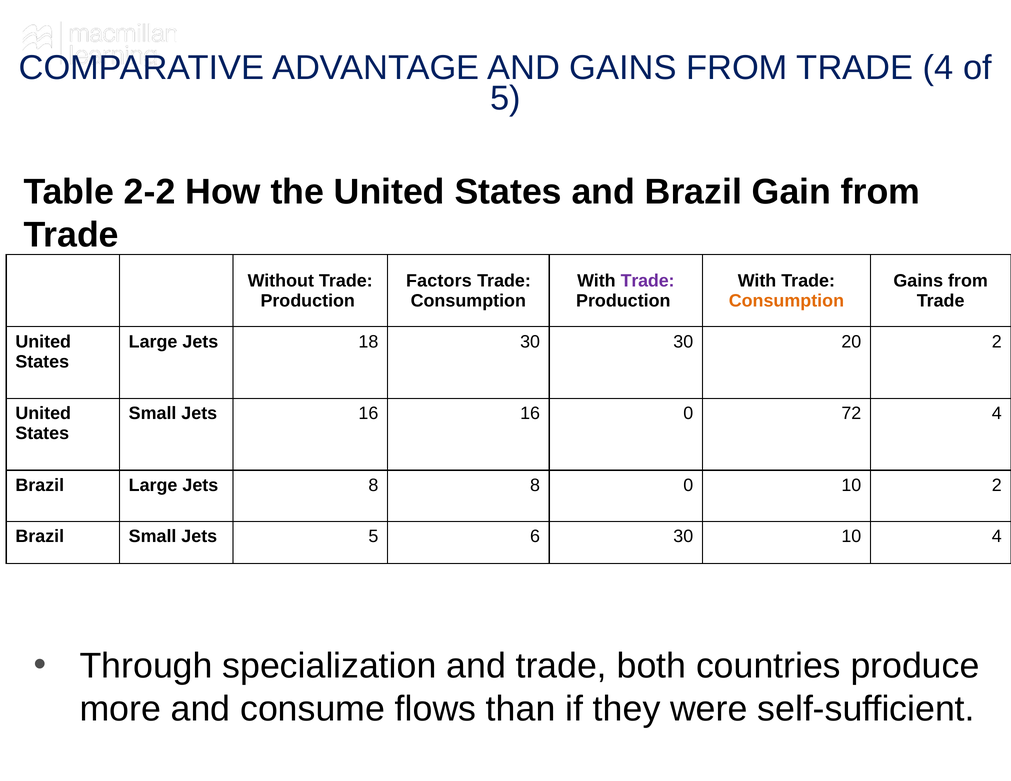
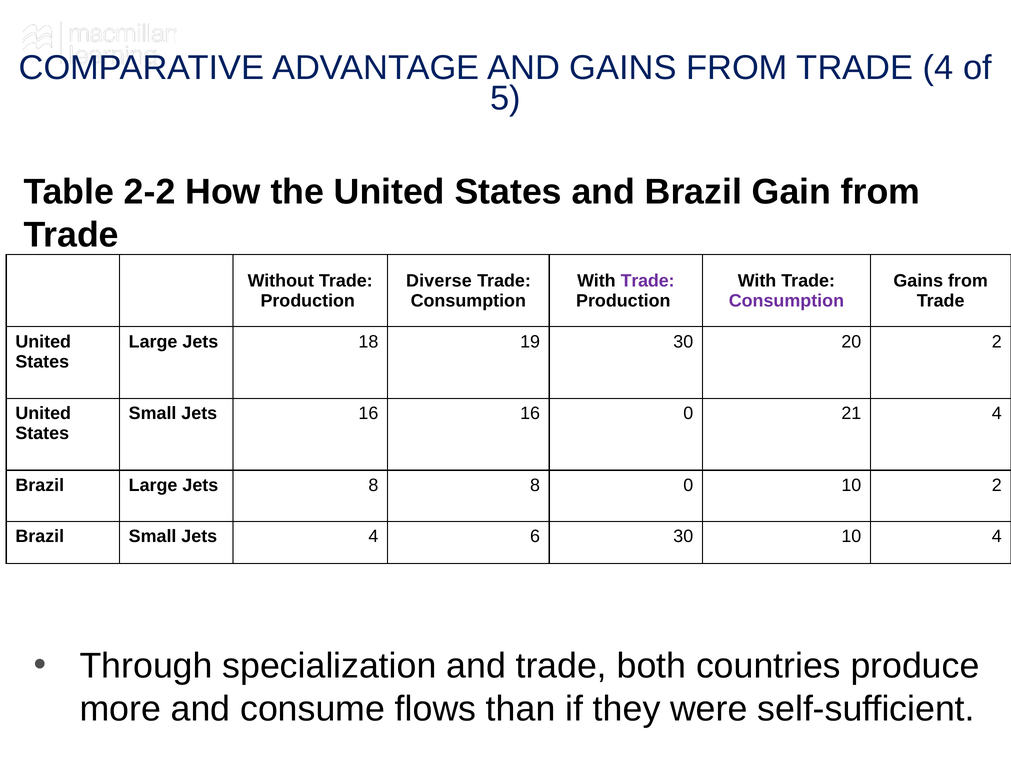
Factors: Factors -> Diverse (439, 281)
Consumption colour: orange -> purple (786, 301)
18 30: 30 -> 19 (530, 342)
72: 72 -> 21 (851, 414)
Jets 5: 5 -> 4 (373, 536)
